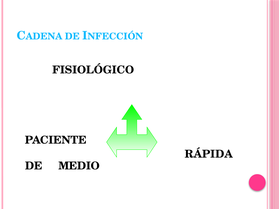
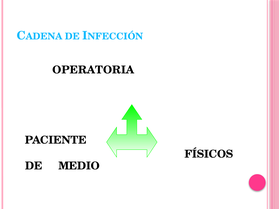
FISIOLÓGICO: FISIOLÓGICO -> OPERATORIA (93, 70)
RÁPIDA: RÁPIDA -> FÍSICOS (209, 154)
